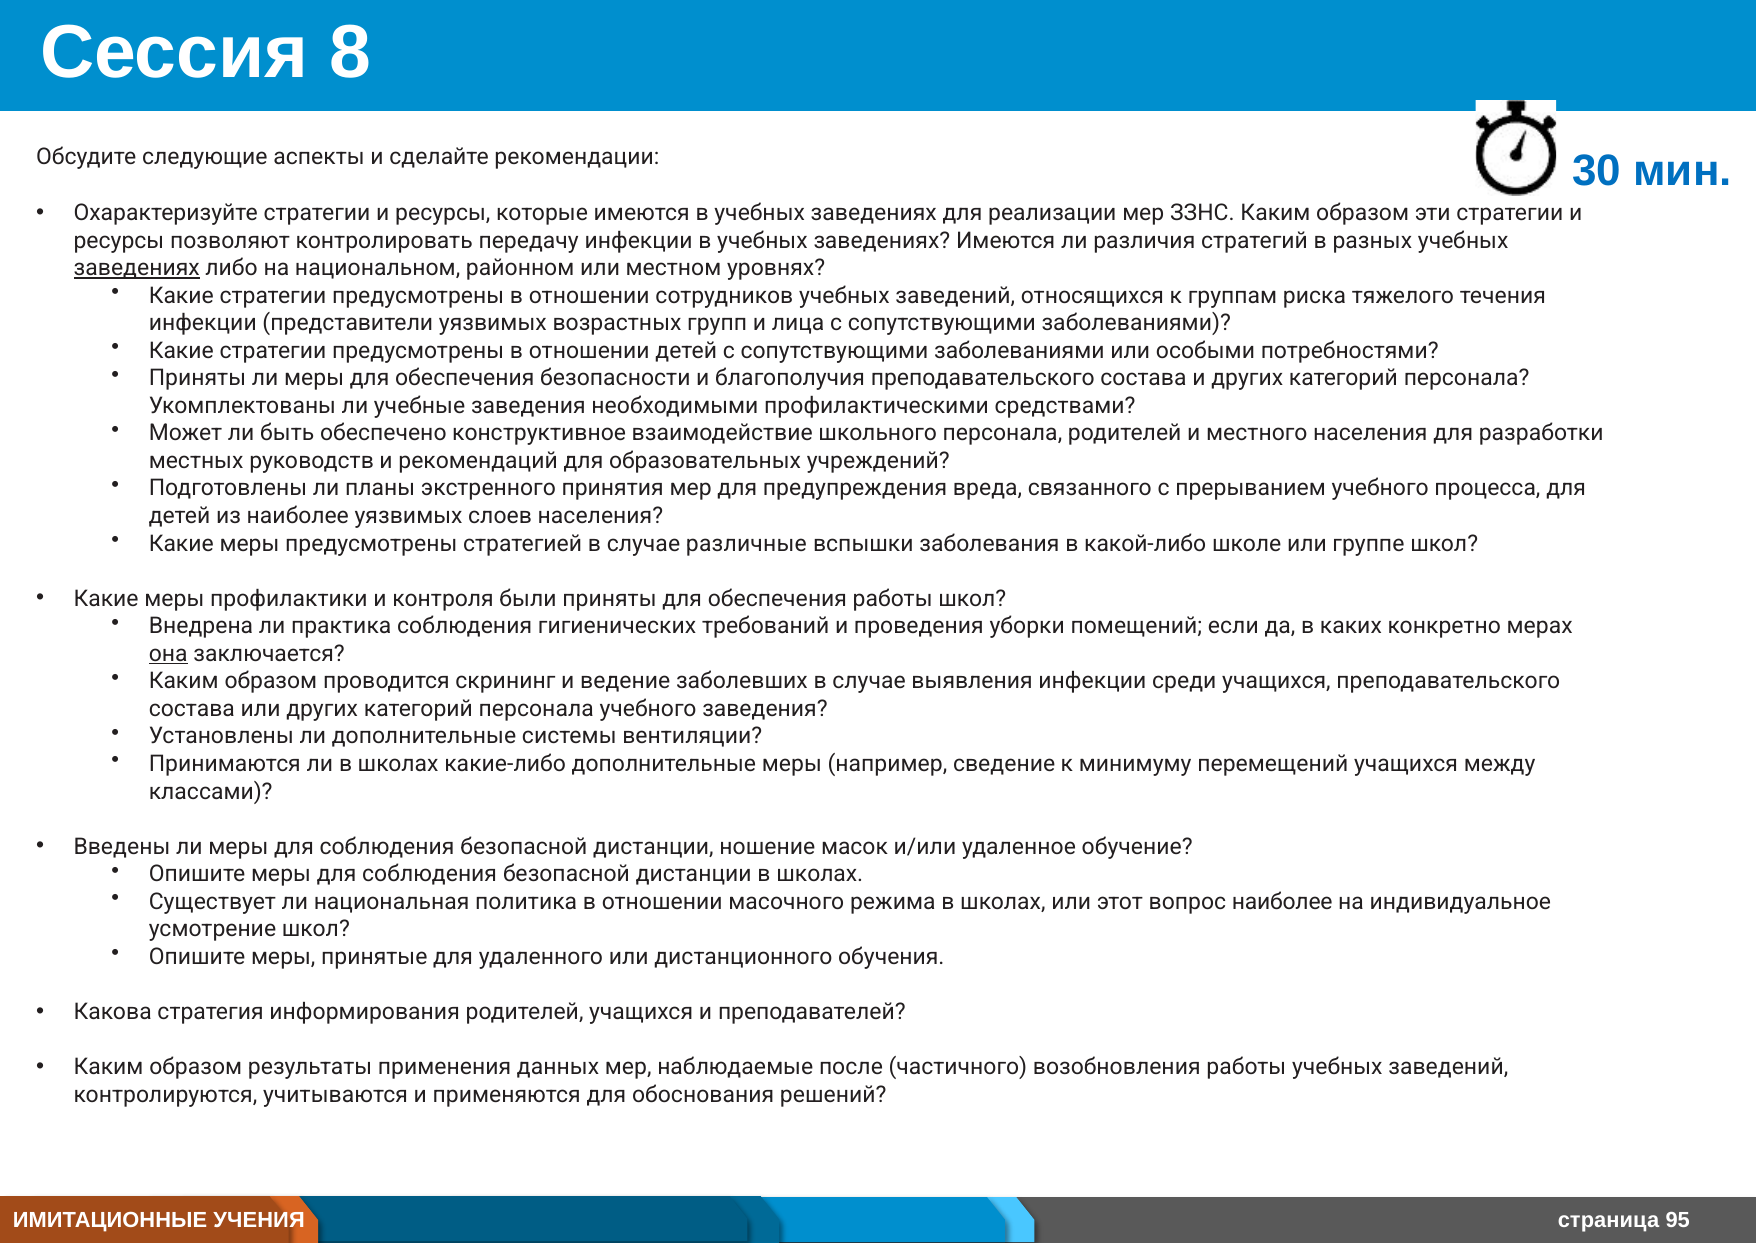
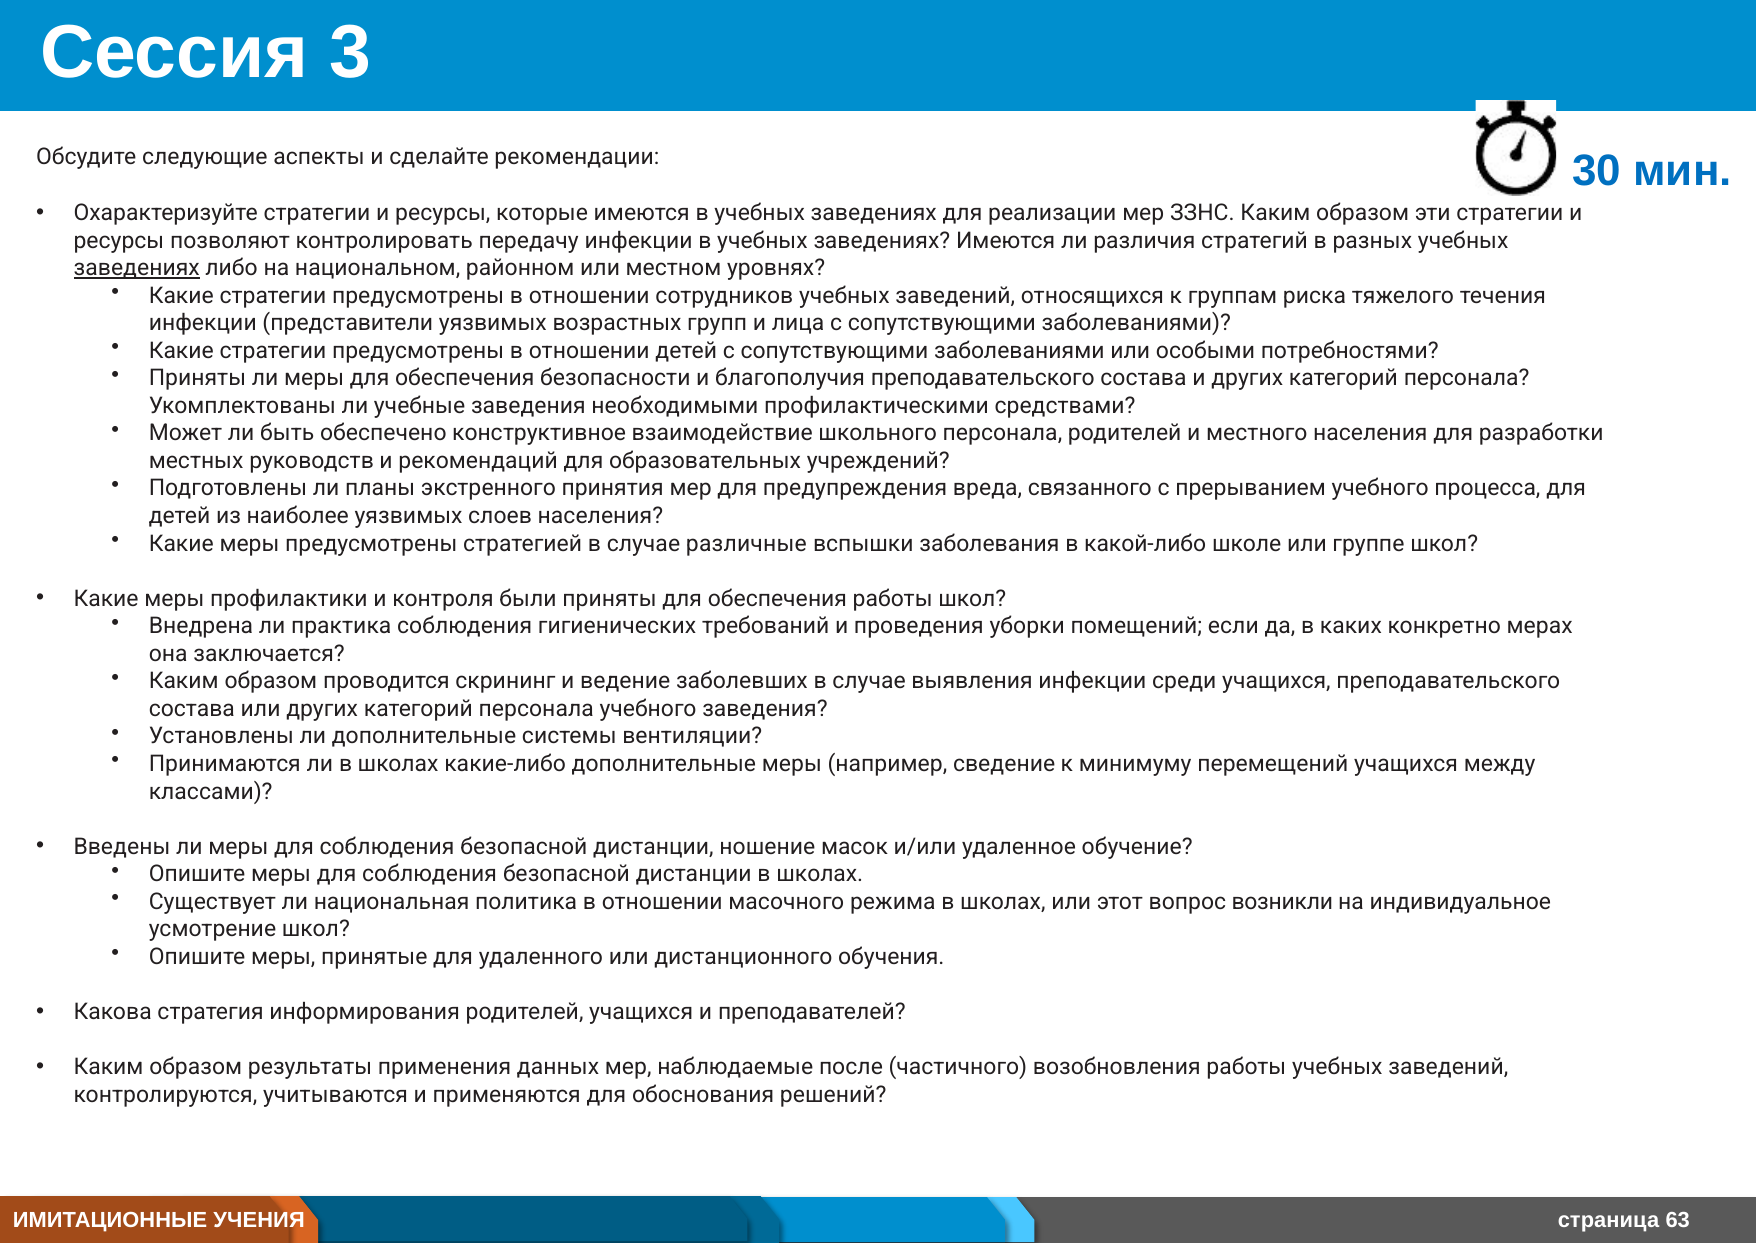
8: 8 -> 3 (350, 53)
она underline: present -> none (168, 654)
вопрос наиболее: наиболее -> возникли (1282, 902)
95: 95 -> 63 (1678, 1220)
